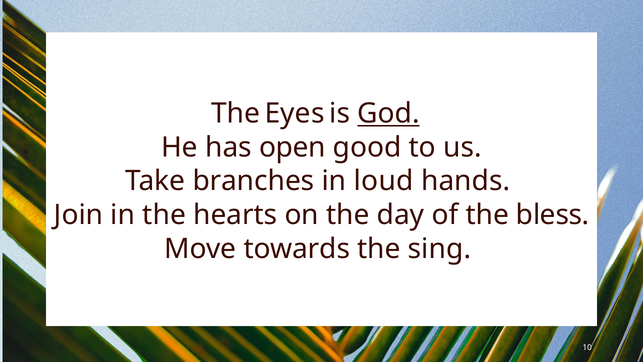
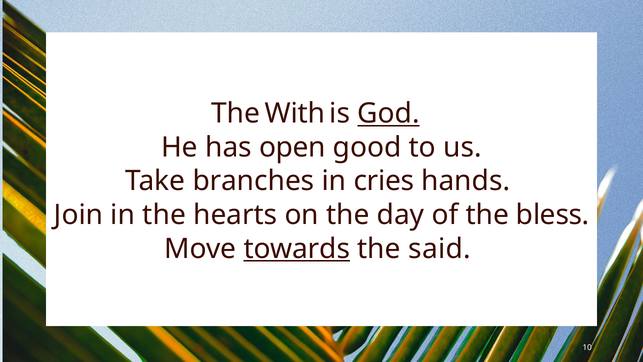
Eyes: Eyes -> With (295, 113)
loud: loud -> cries (384, 181)
towards underline: none -> present (297, 249)
sing: sing -> said (440, 249)
